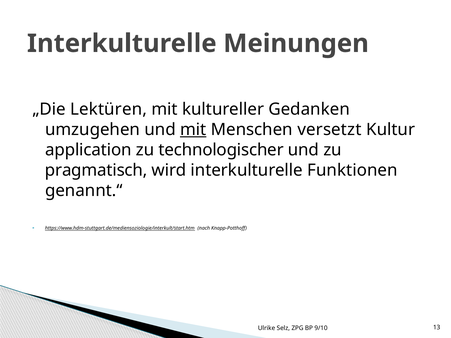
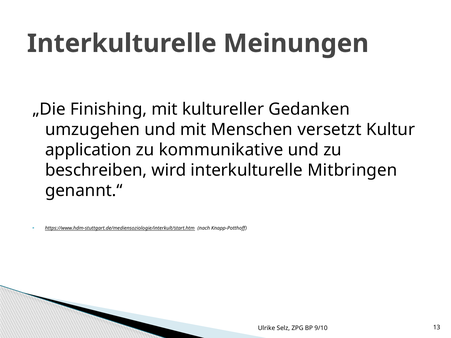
Lektüren: Lektüren -> Finishing (109, 109)
mit underline: present -> none (193, 130)
technologischer: technologischer -> kommunikative (221, 150)
pragmatisch: pragmatisch -> beschreiben (96, 170)
Funktionen: Funktionen -> Mitbringen (352, 170)
